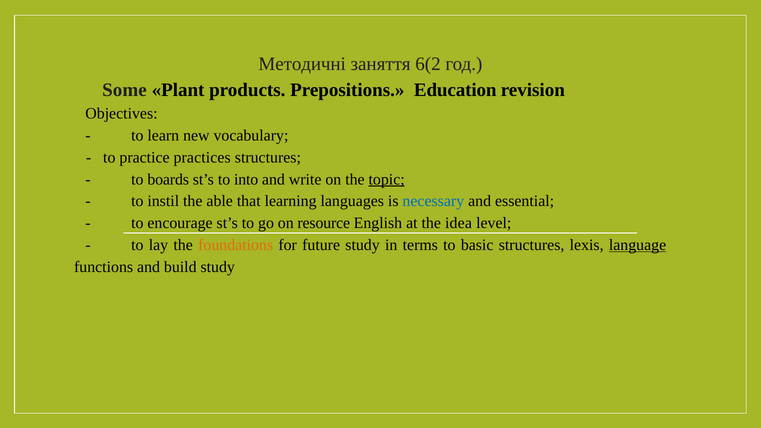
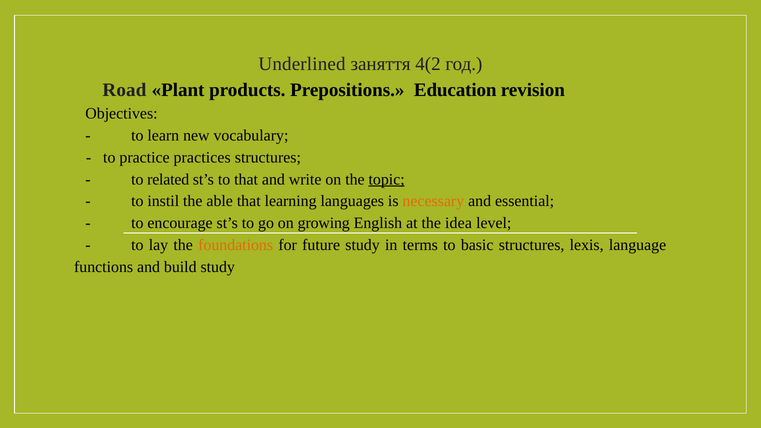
Методичні: Методичні -> Underlined (302, 64)
6(2: 6(2 -> 4(2 (428, 64)
Some: Some -> Road (124, 90)
boards: boards -> related (168, 179)
to into: into -> that (246, 179)
necessary colour: blue -> orange (433, 201)
resource: resource -> growing (324, 223)
language underline: present -> none (638, 245)
